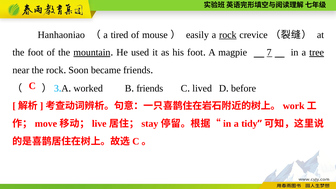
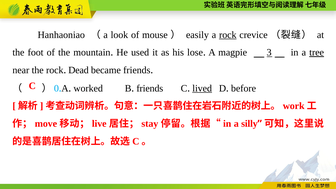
tired: tired -> look (119, 35)
mountain underline: present -> none (92, 52)
his foot: foot -> lose (195, 52)
7: 7 -> 3 (269, 52)
Soon: Soon -> Dead (79, 70)
3: 3 -> 0 (56, 88)
lived underline: none -> present (202, 88)
tidy: tidy -> silly (249, 124)
